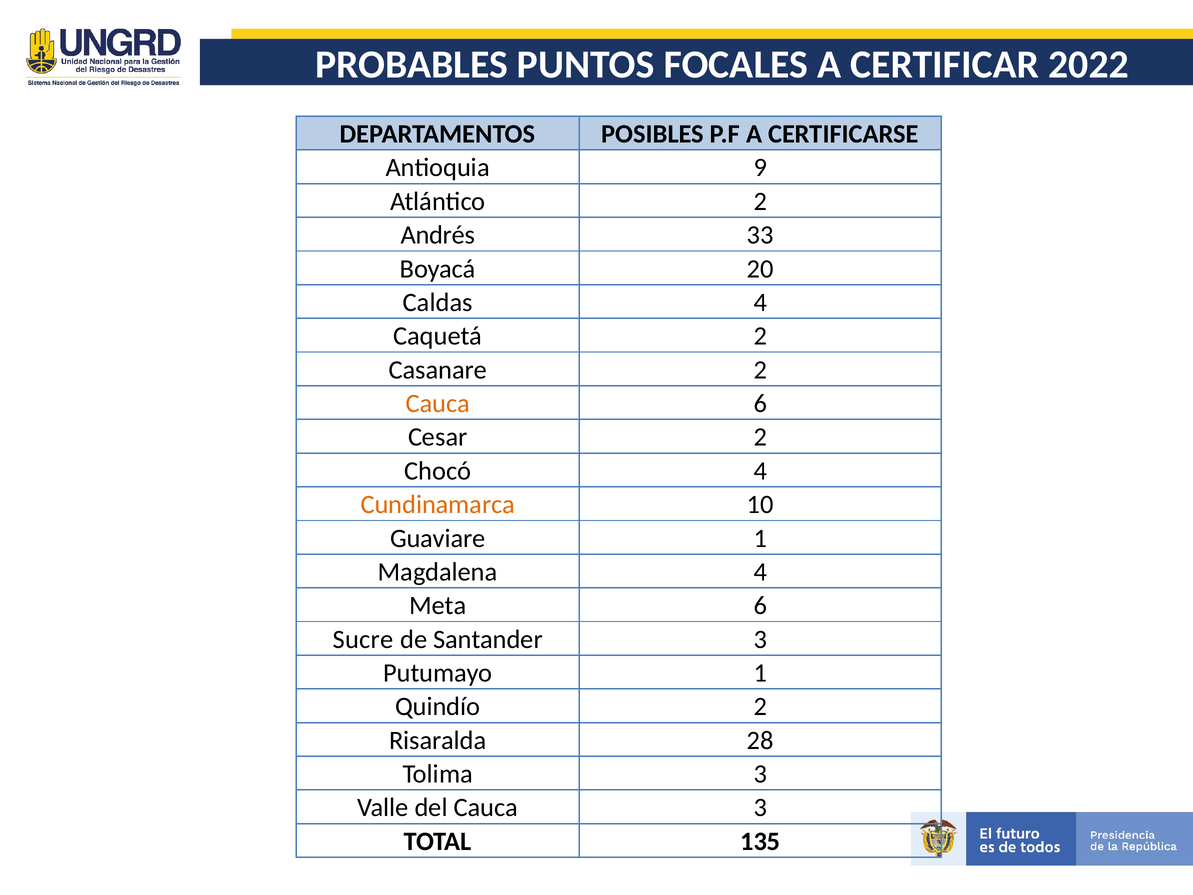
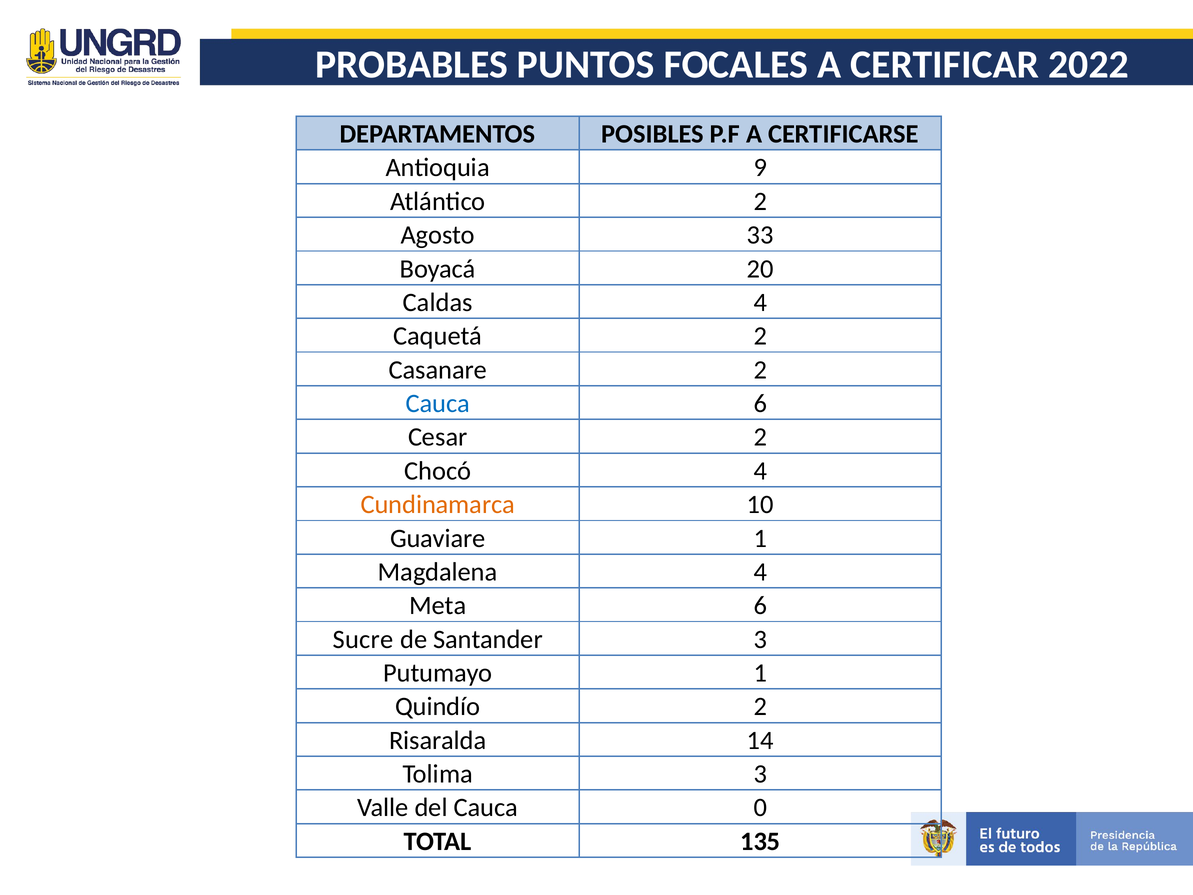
Andrés: Andrés -> Agosto (438, 235)
Cauca colour: orange -> blue (438, 403)
28: 28 -> 14 (760, 740)
Cauca 3: 3 -> 0 (760, 808)
